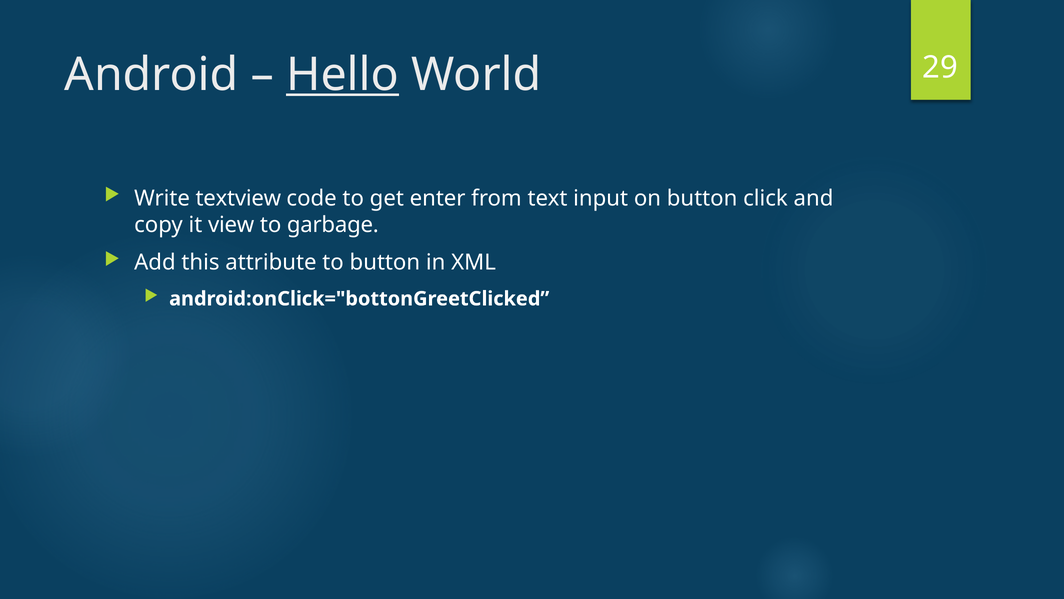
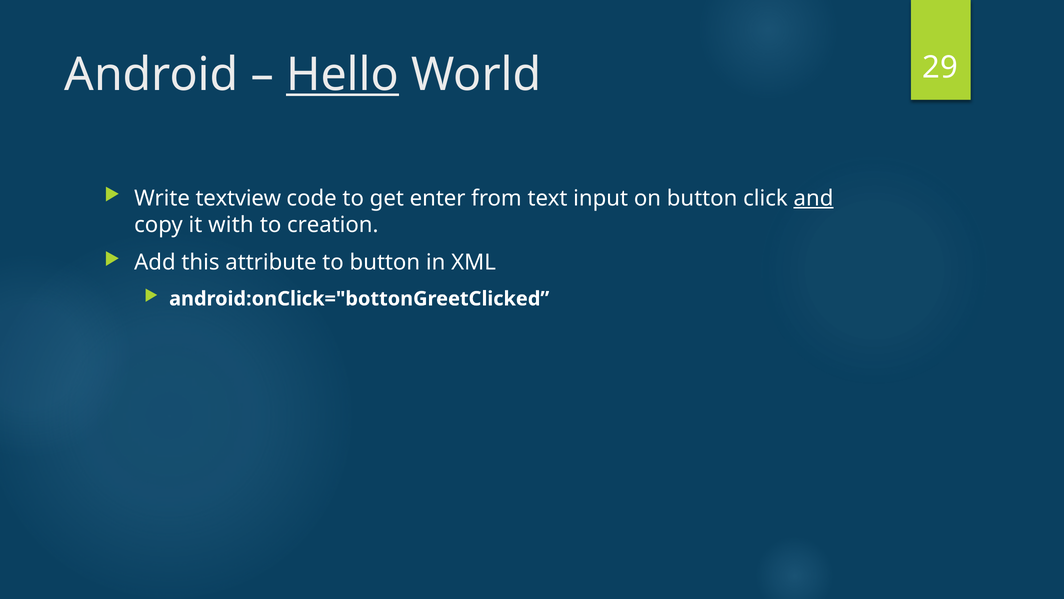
and underline: none -> present (814, 198)
view: view -> with (231, 225)
garbage: garbage -> creation (333, 225)
